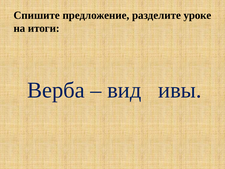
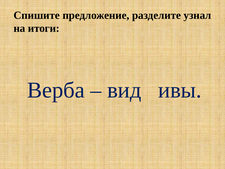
уроке: уроке -> узнал (197, 15)
